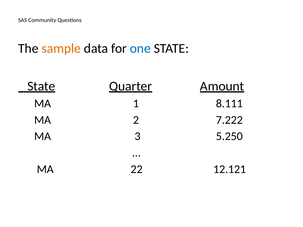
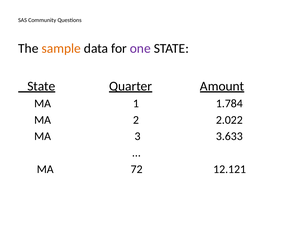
one colour: blue -> purple (140, 48)
8.111: 8.111 -> 1.784 (229, 104)
7.222: 7.222 -> 2.022 (229, 120)
5.250: 5.250 -> 3.633 (229, 136)
22: 22 -> 72 (137, 169)
